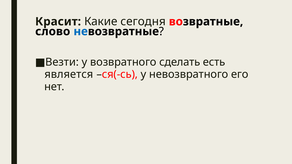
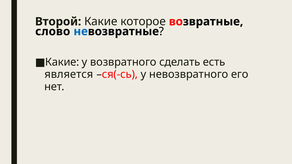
Красит: Красит -> Второй (58, 22)
сегодня: сегодня -> которое (143, 22)
Везти: Везти -> Какие (62, 62)
